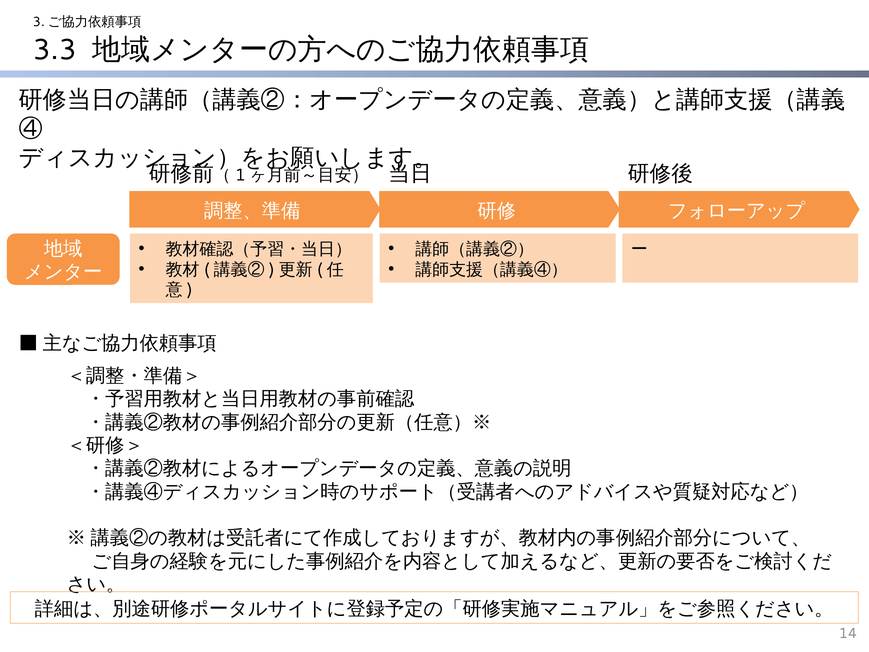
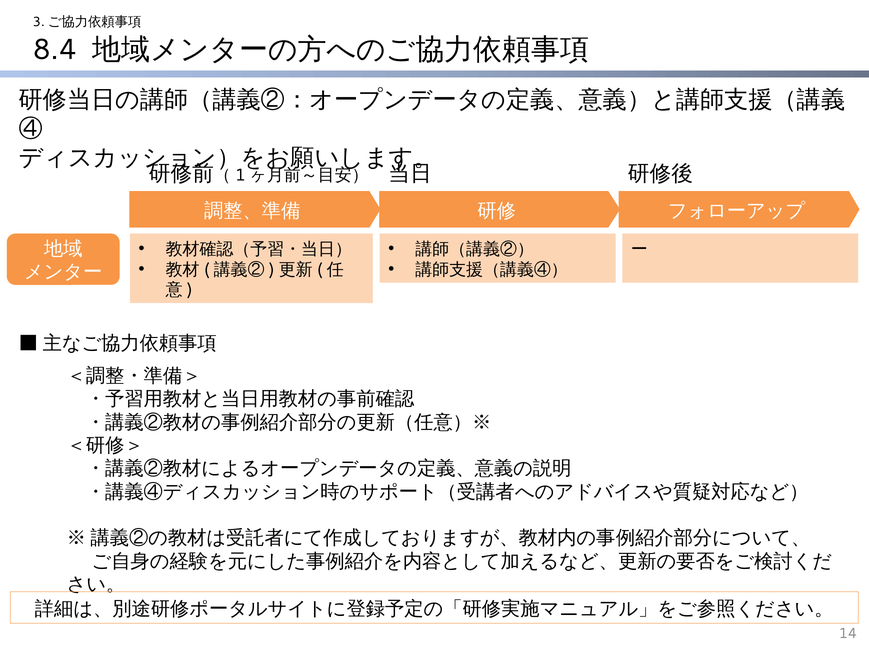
3.3: 3.3 -> 8.4 (55, 50)
